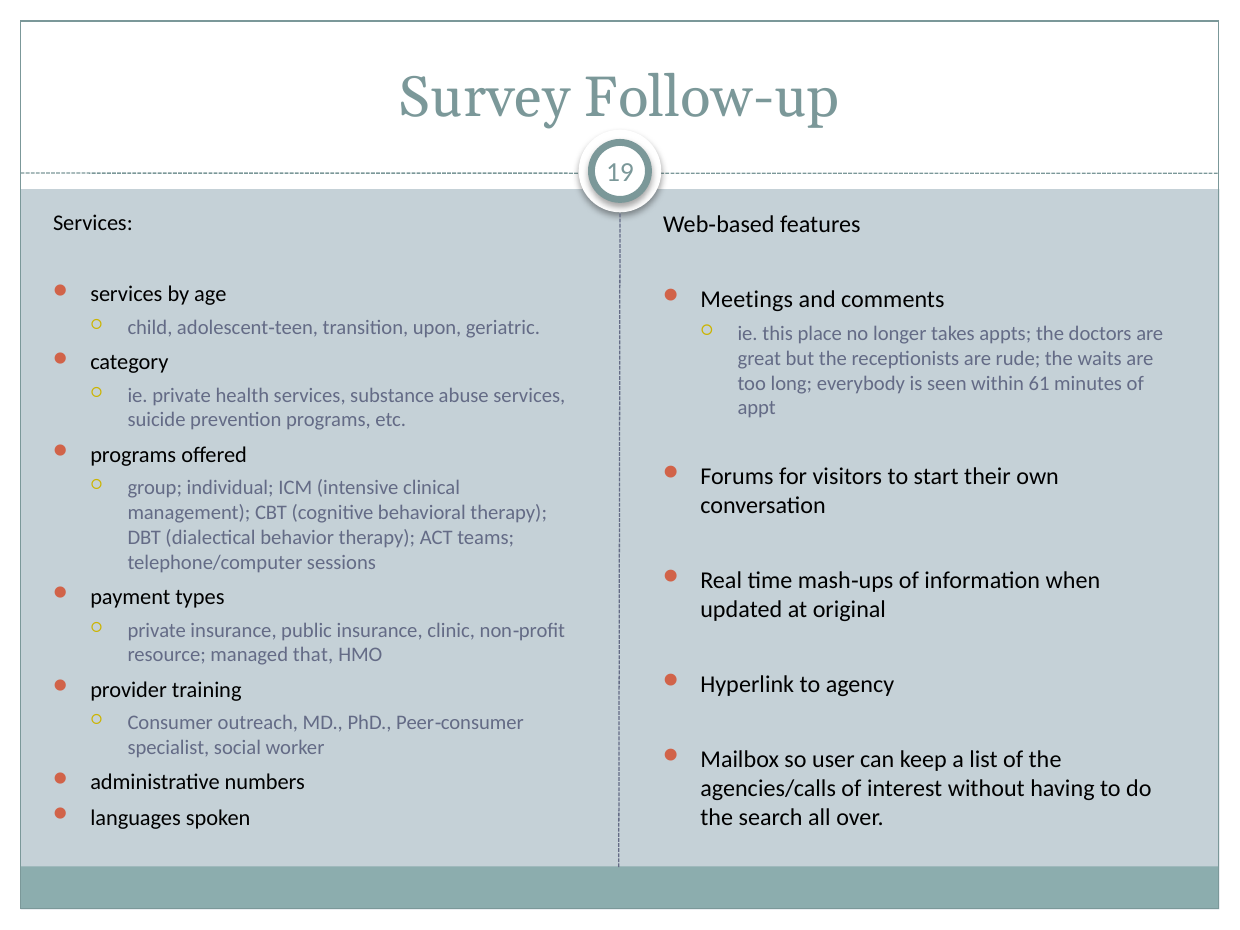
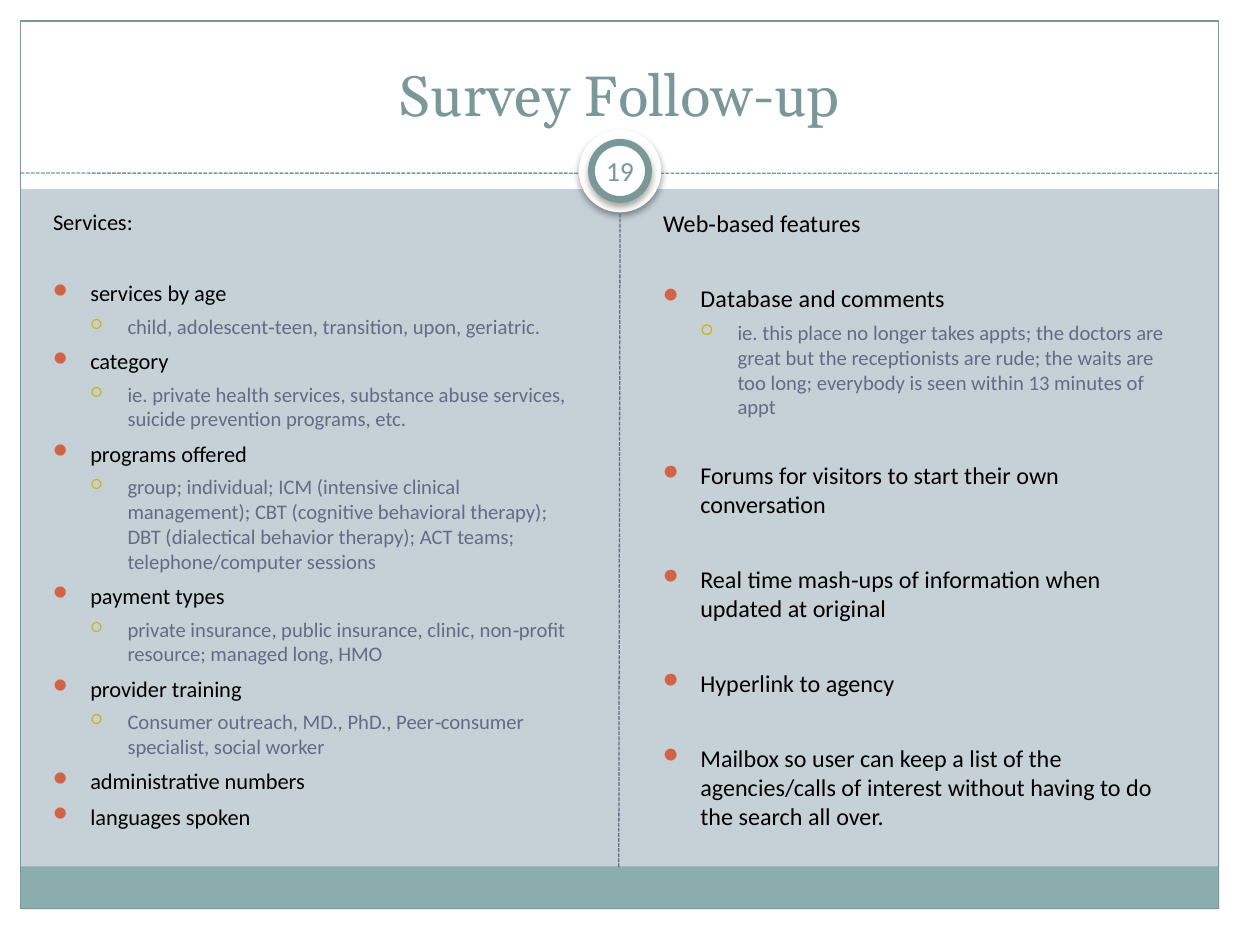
Meetings: Meetings -> Database (747, 299)
61: 61 -> 13 (1039, 383)
managed that: that -> long (313, 655)
